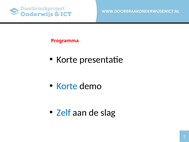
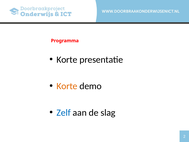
Korte colour: blue -> orange (67, 86)
